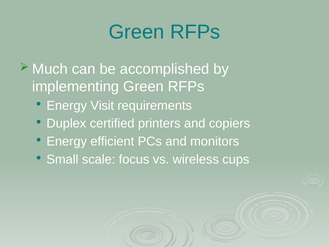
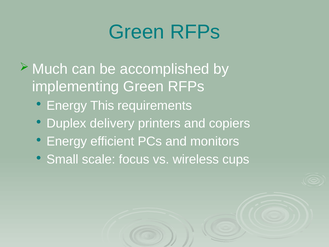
Visit: Visit -> This (102, 105)
certified: certified -> delivery (112, 123)
